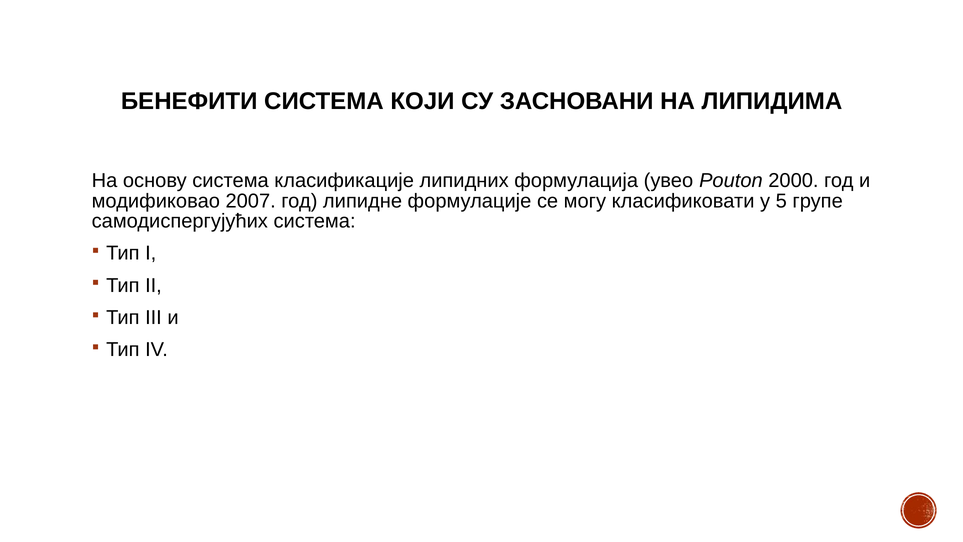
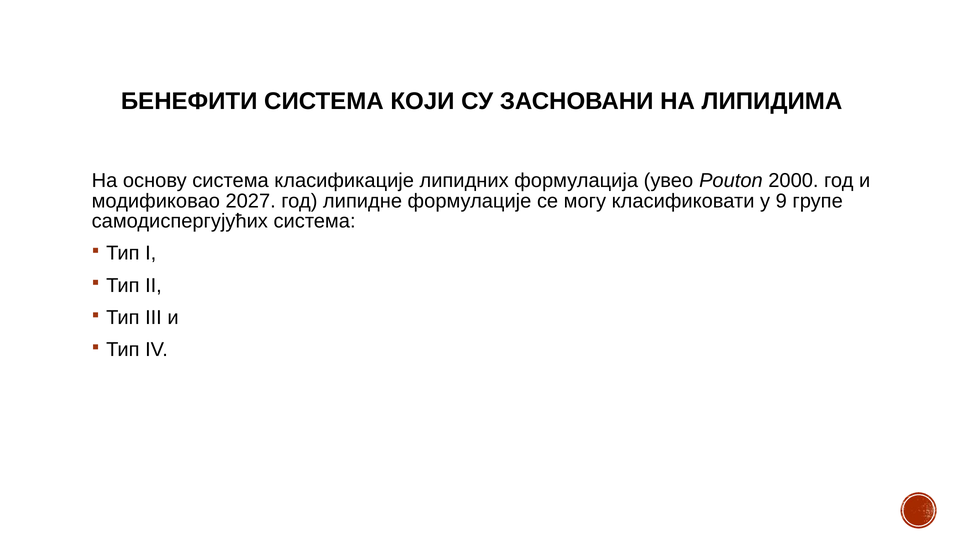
2007: 2007 -> 2027 (251, 201)
5: 5 -> 9 (781, 201)
